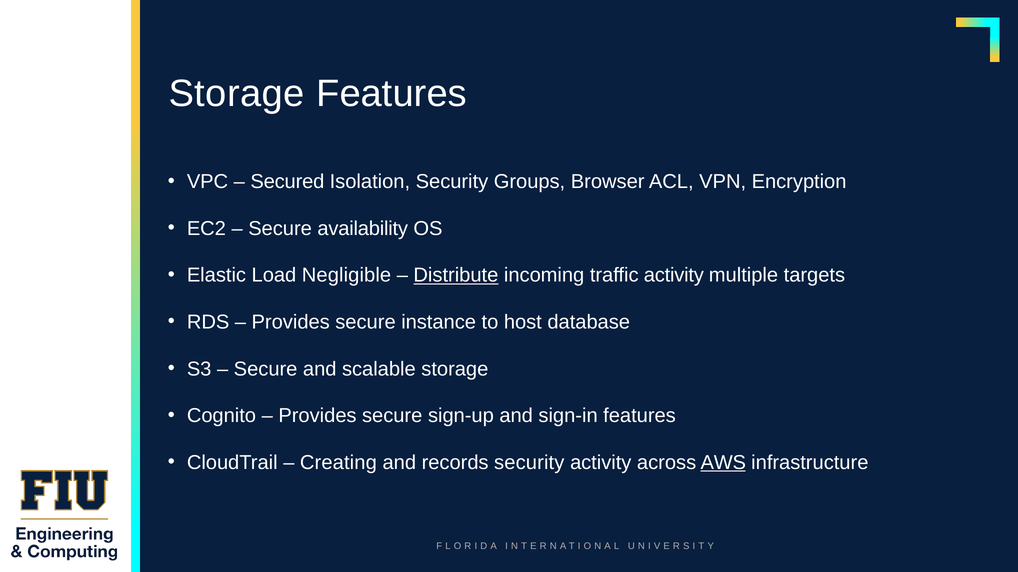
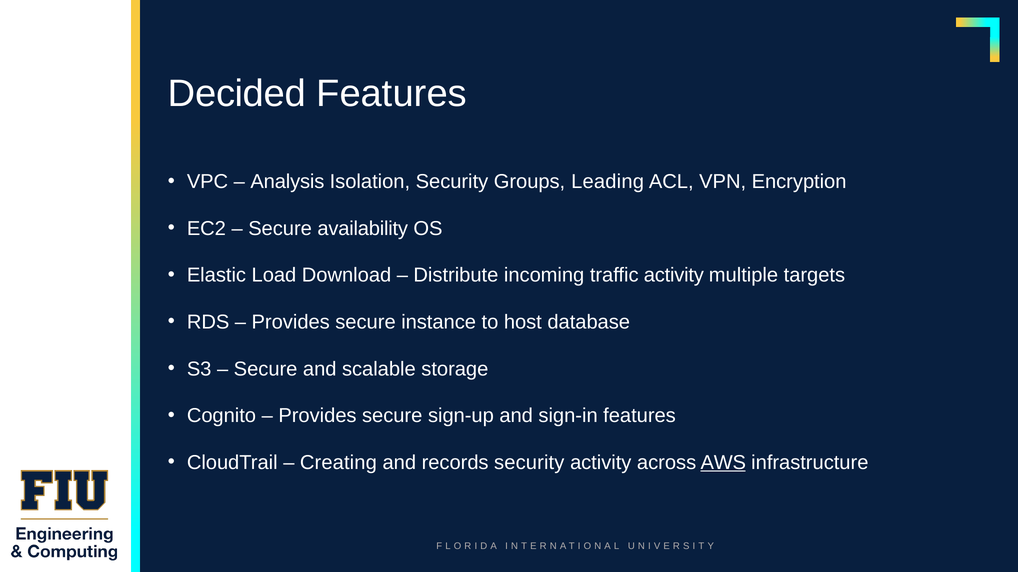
Storage: Storage -> Decided (237, 94)
Secured: Secured -> Analysis (287, 182)
Browser: Browser -> Leading (608, 182)
Negligible: Negligible -> Download (347, 276)
Distribute underline: present -> none (456, 276)
